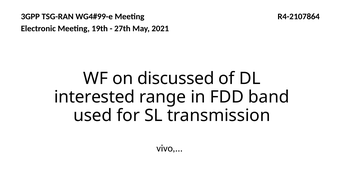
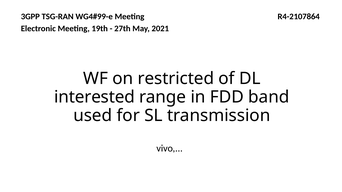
discussed: discussed -> restricted (176, 79)
